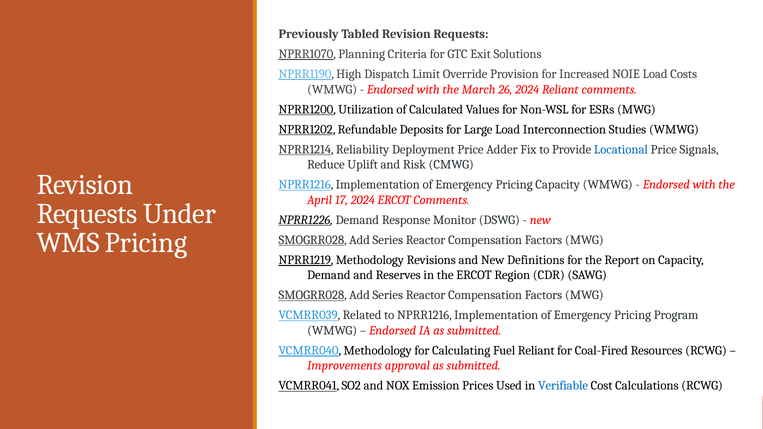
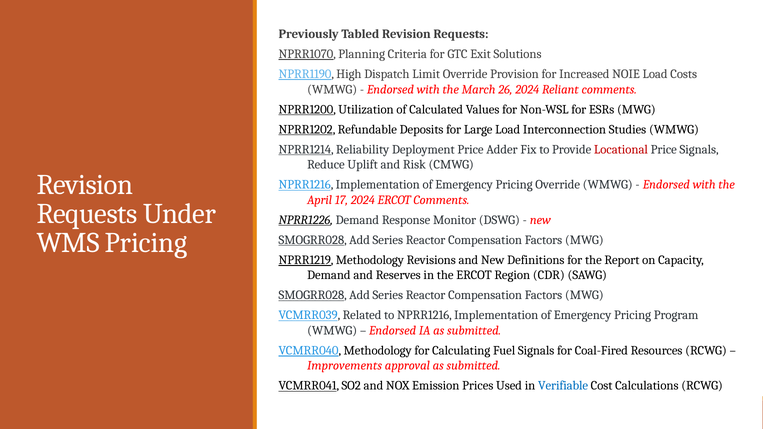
Locational colour: blue -> red (621, 149)
Pricing Capacity: Capacity -> Override (558, 185)
Fuel Reliant: Reliant -> Signals (536, 351)
